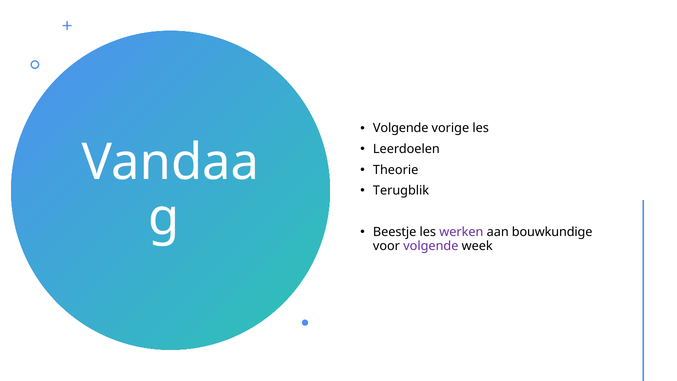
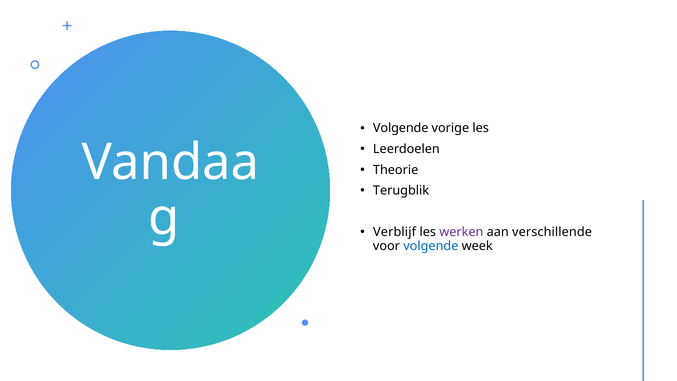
Beestje: Beestje -> Verblijf (395, 232)
bouwkundige: bouwkundige -> verschillende (552, 232)
volgende colour: purple -> blue (431, 246)
